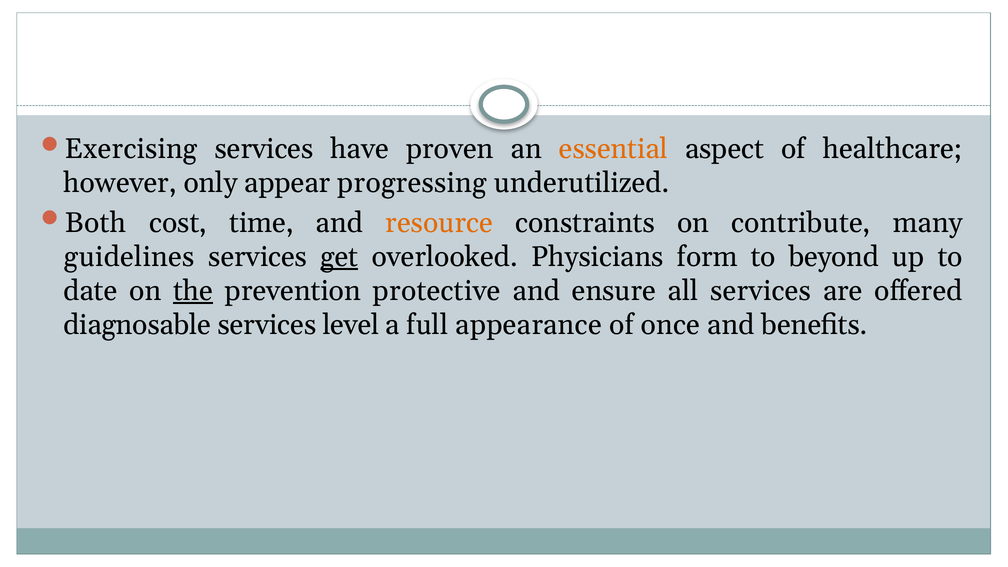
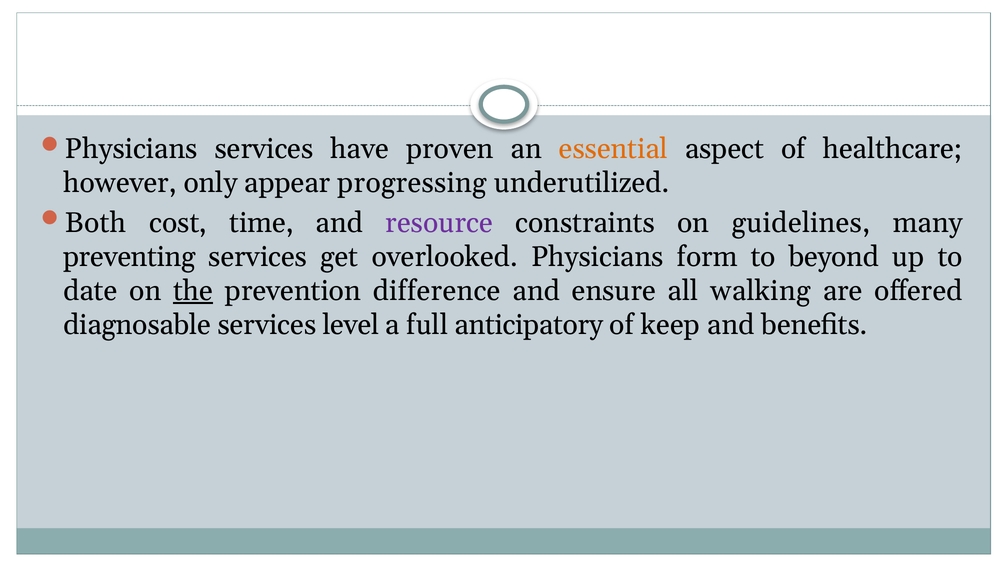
Exercising: Exercising -> Physicians (131, 149)
resource colour: orange -> purple (439, 223)
contribute: contribute -> guidelines (801, 223)
guidelines: guidelines -> preventing (129, 257)
get underline: present -> none (339, 257)
protective: protective -> difference (437, 291)
all services: services -> walking (761, 291)
appearance: appearance -> anticipatory (529, 325)
once: once -> keep (670, 325)
